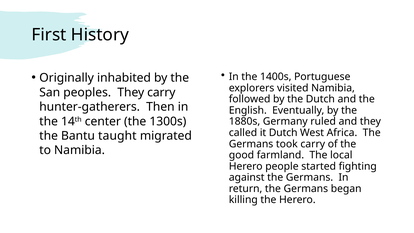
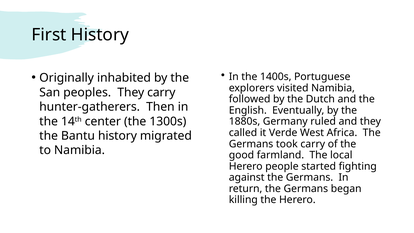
it Dutch: Dutch -> Verde (283, 133)
Bantu taught: taught -> history (117, 136)
